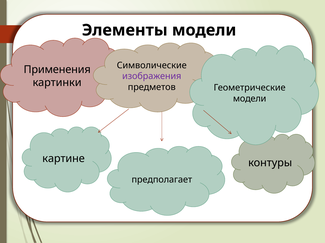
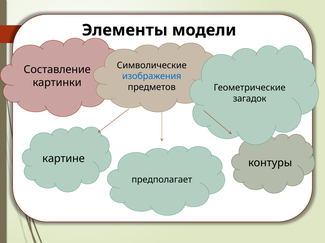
Применения: Применения -> Составление (57, 70)
изображения colour: purple -> blue (152, 76)
модели: модели -> загадок (250, 99)
